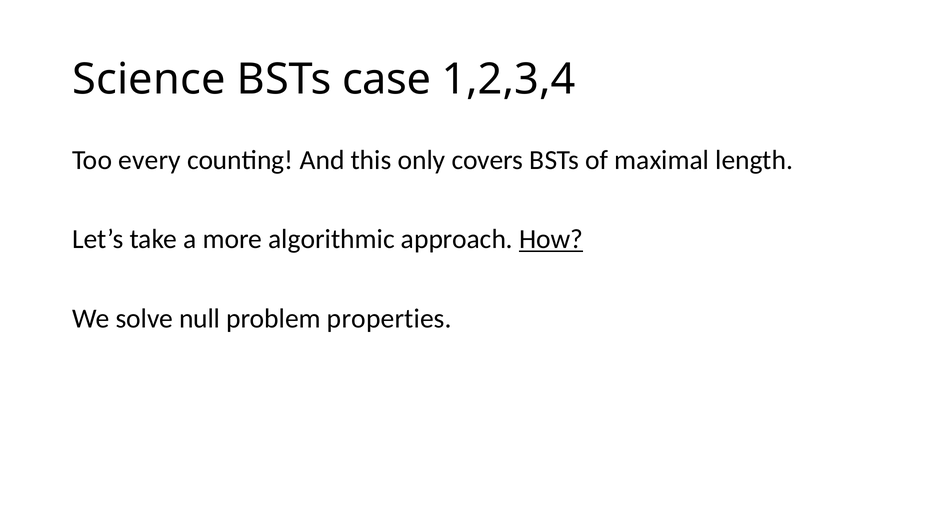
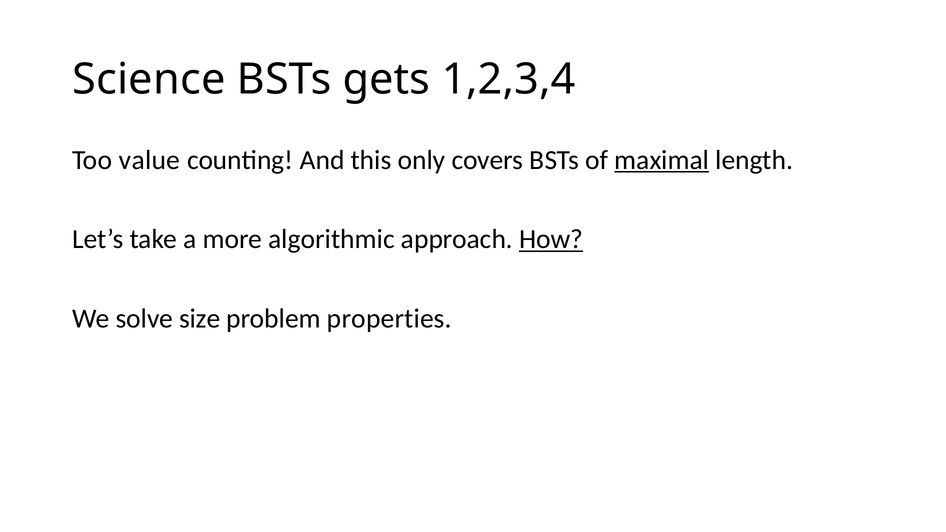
case: case -> gets (386, 79)
every: every -> value (149, 160)
maximal underline: none -> present (662, 160)
null: null -> size (200, 319)
